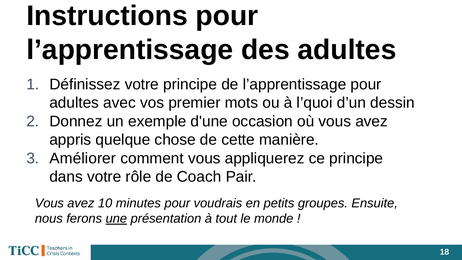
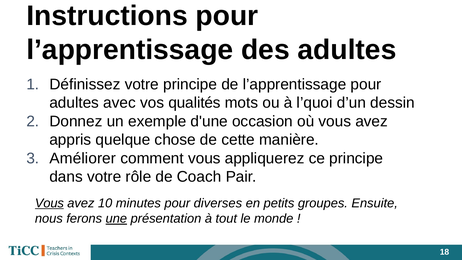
premier: premier -> qualités (195, 103)
Vous underline: none -> present (49, 203)
voudrais: voudrais -> diverses (218, 203)
